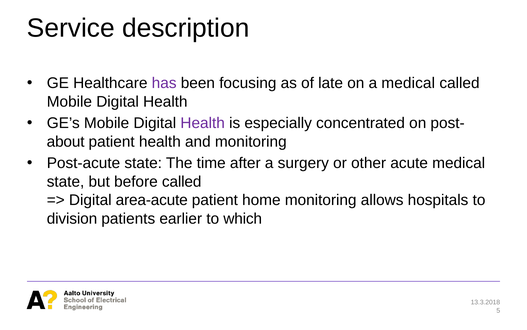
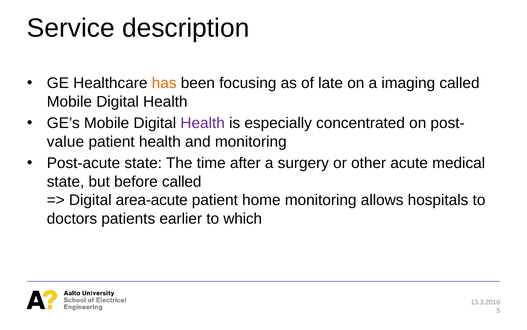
has colour: purple -> orange (164, 83)
a medical: medical -> imaging (408, 83)
about: about -> value (65, 141)
division: division -> doctors (72, 218)
